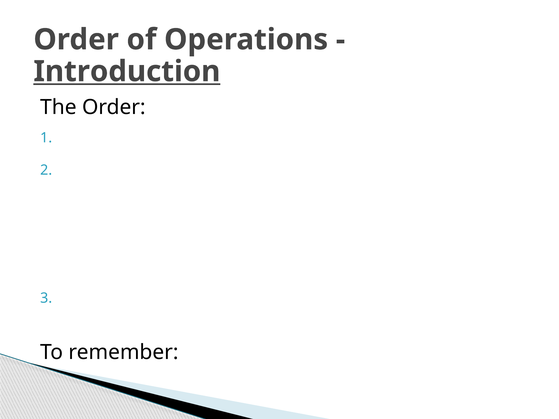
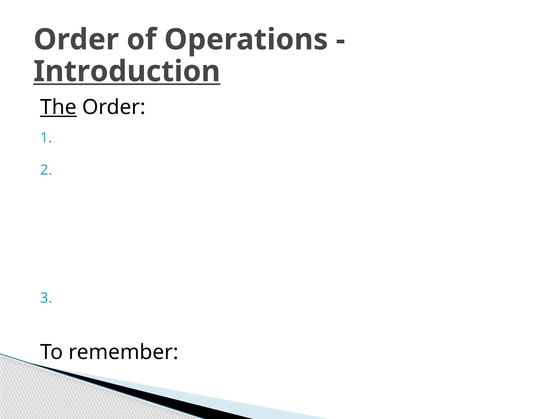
The underline: none -> present (58, 107)
